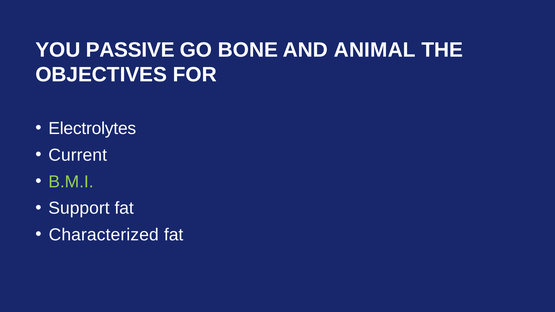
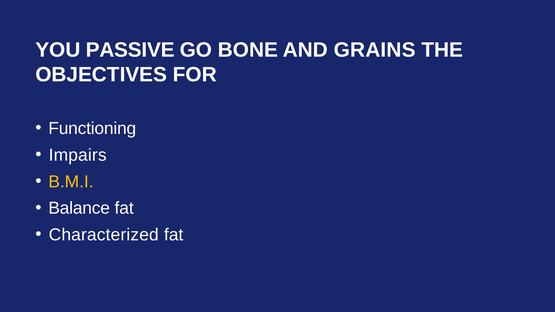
ANIMAL: ANIMAL -> GRAINS (375, 50)
Electrolytes: Electrolytes -> Functioning (92, 129)
Current: Current -> Impairs (78, 155)
B.M.I colour: light green -> yellow (71, 182)
Support: Support -> Balance (79, 208)
